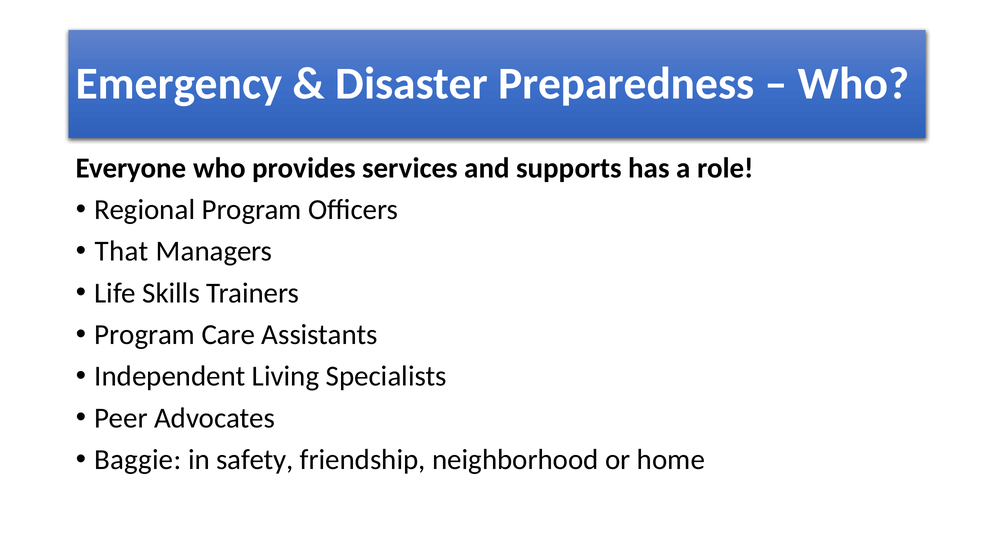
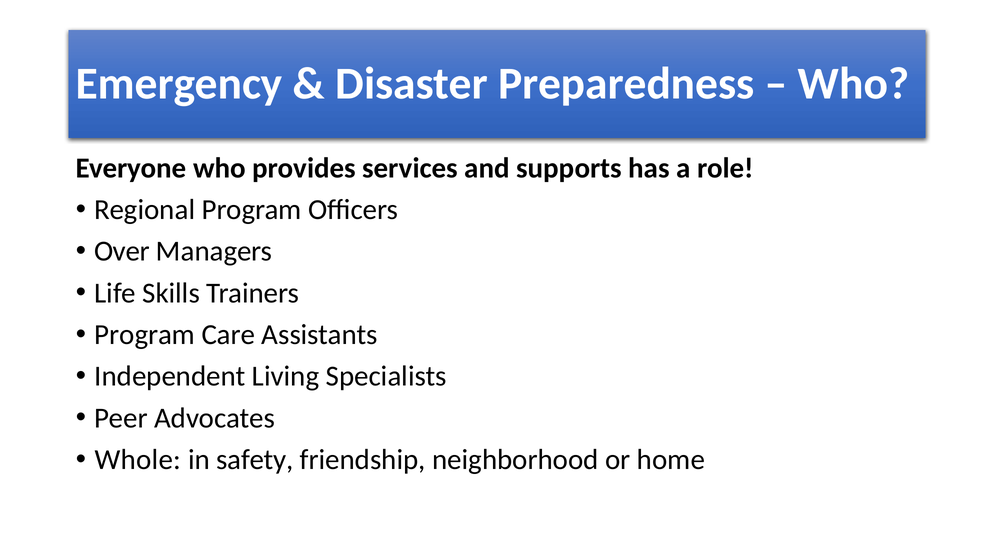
That: That -> Over (122, 251)
Baggie: Baggie -> Whole (138, 460)
